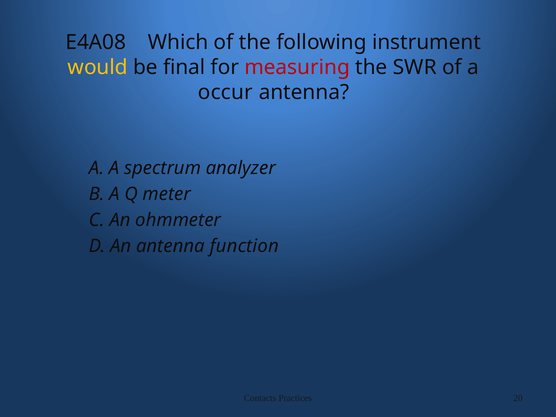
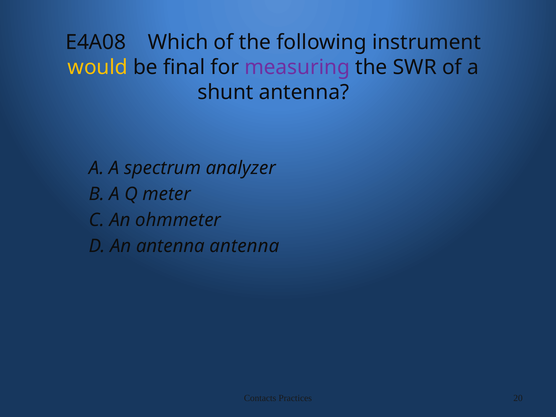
measuring colour: red -> purple (297, 67)
occur: occur -> shunt (226, 92)
antenna function: function -> antenna (244, 246)
